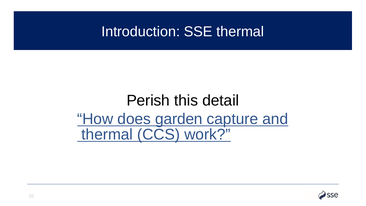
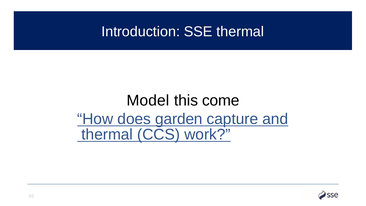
Perish: Perish -> Model (148, 101)
detail: detail -> come (221, 101)
